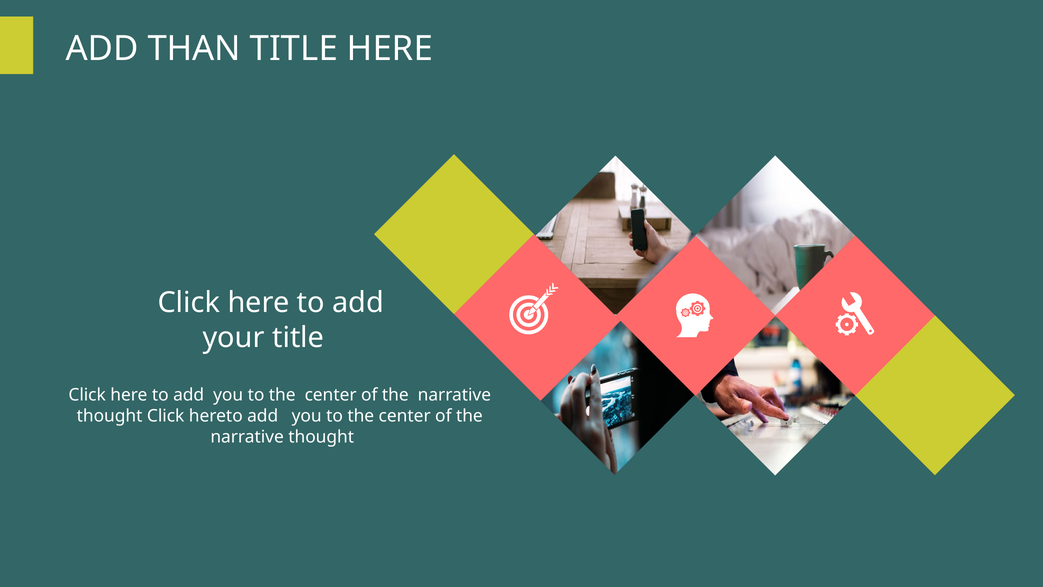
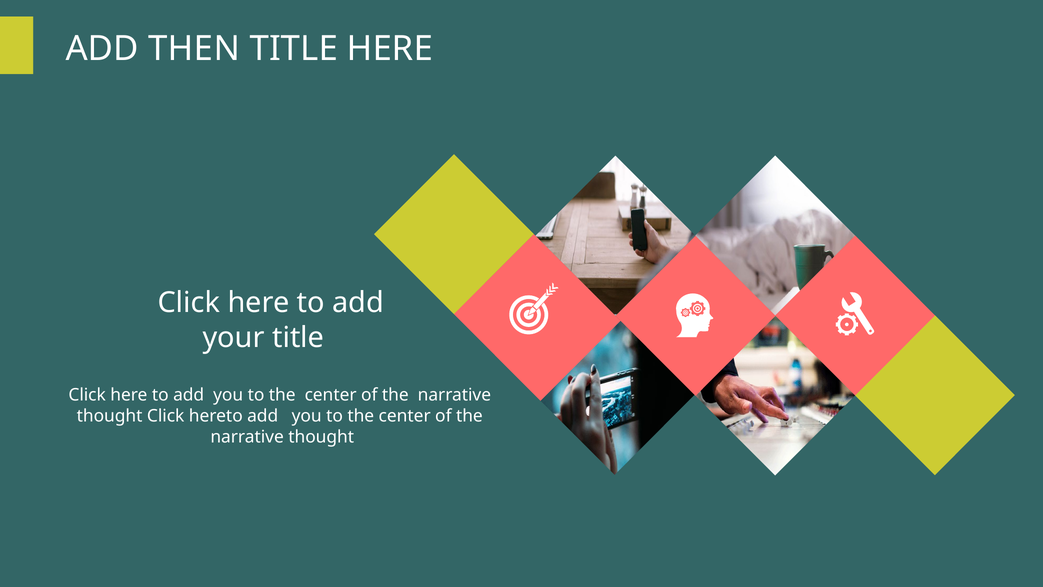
THAN: THAN -> THEN (194, 49)
